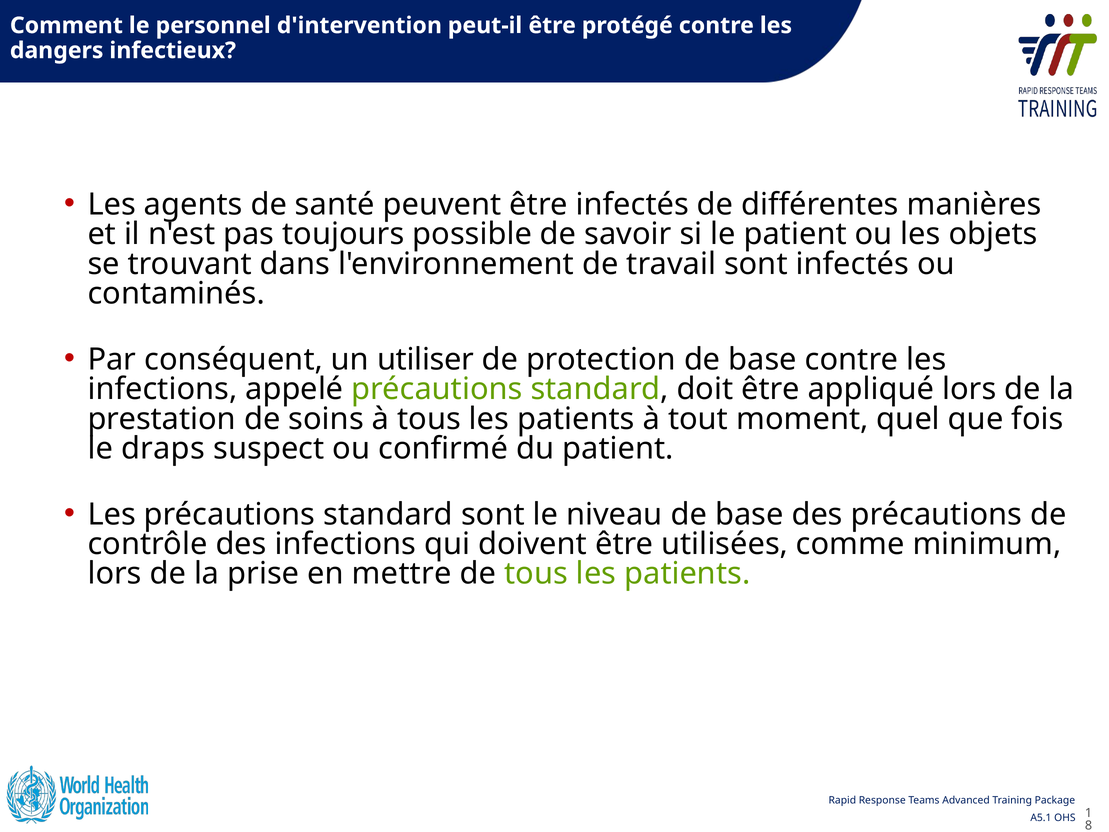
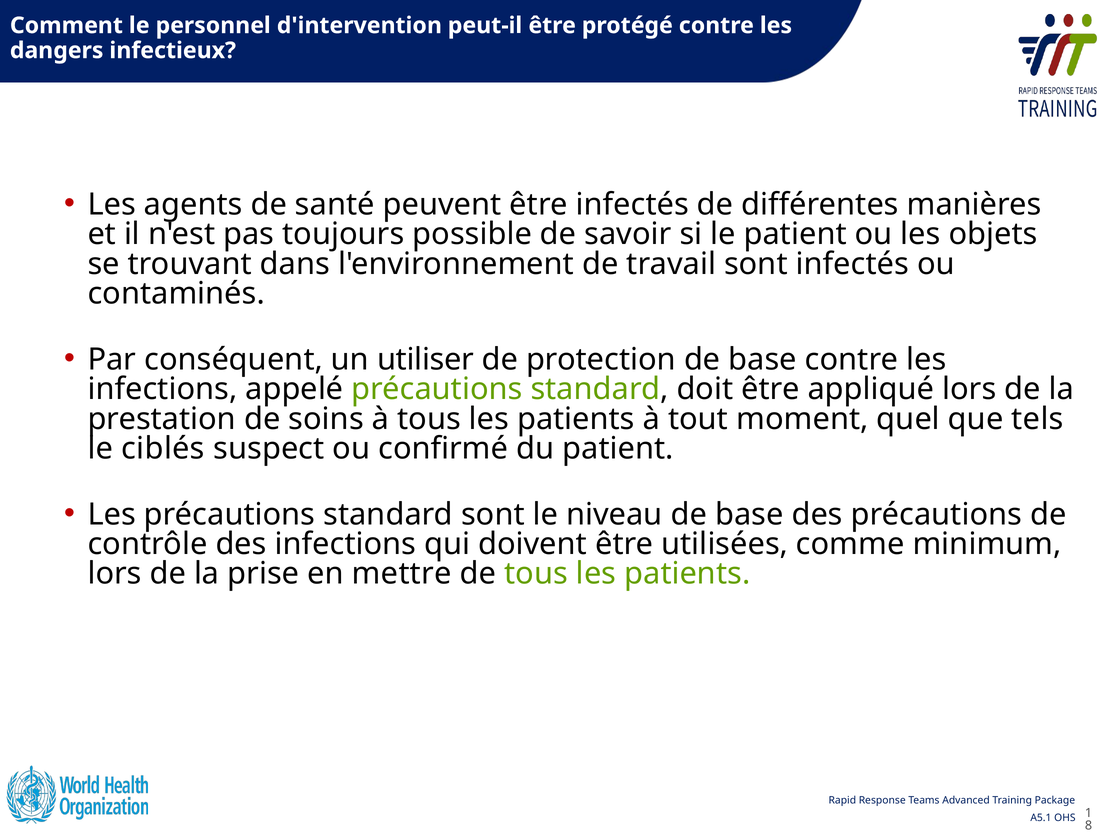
fois: fois -> tels (1037, 419)
draps: draps -> ciblés (163, 448)
